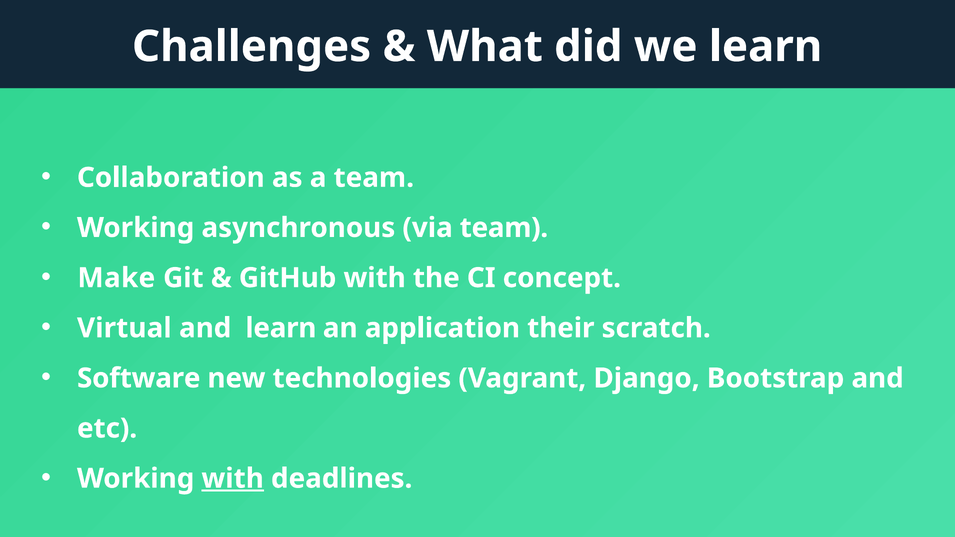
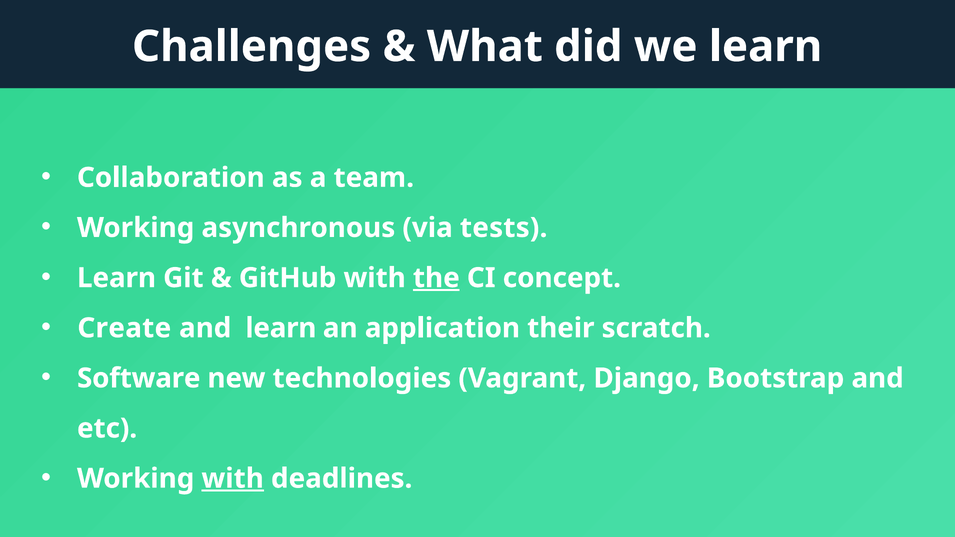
via team: team -> tests (504, 228)
Make: Make -> Learn (117, 278)
the underline: none -> present (436, 278)
Virtual: Virtual -> Create (124, 328)
